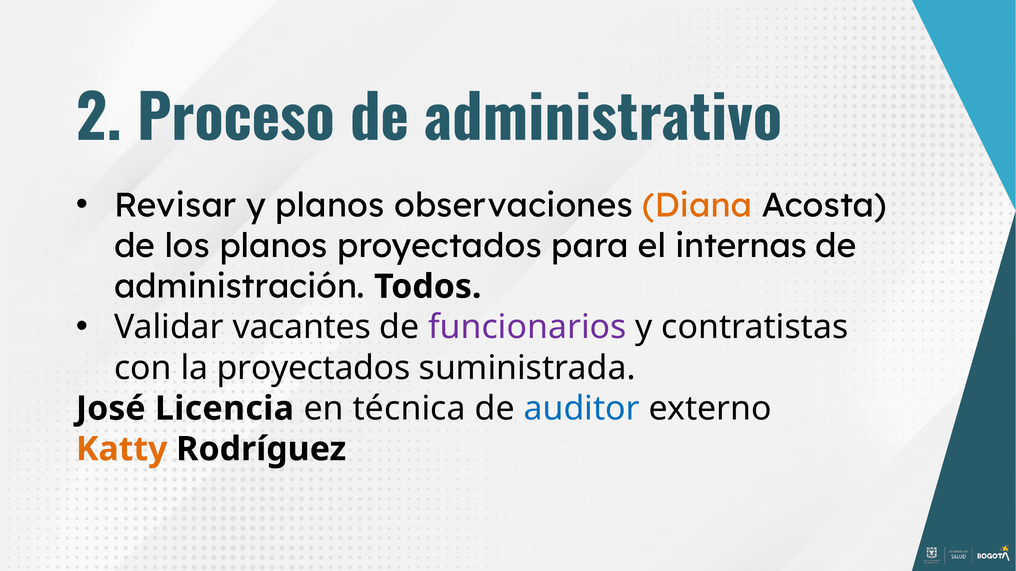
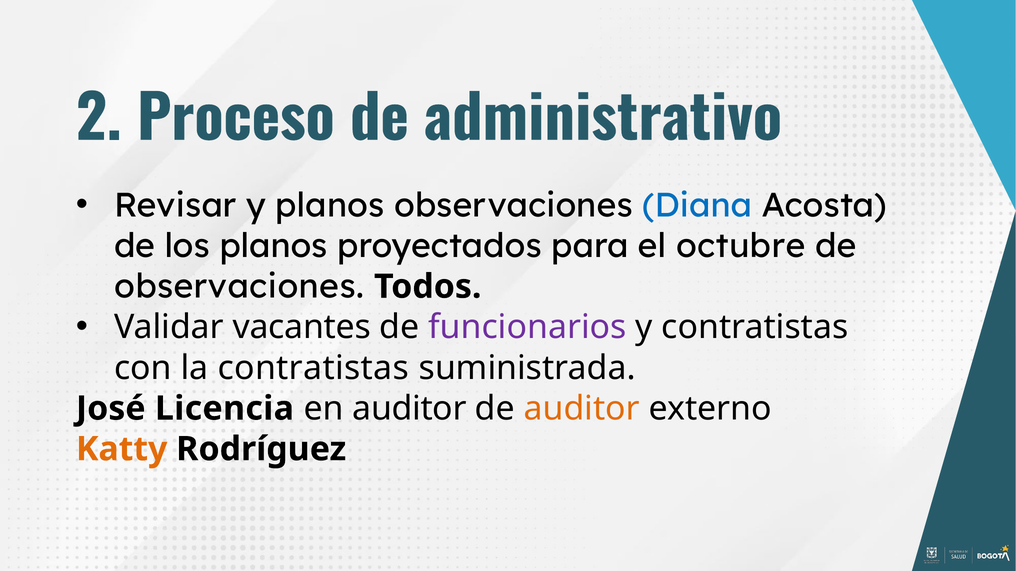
Diana colour: orange -> blue (697, 206)
internas: internas -> octubre (741, 246)
administración: administración -> observaciones (239, 287)
la proyectados: proyectados -> contratistas (313, 368)
en técnica: técnica -> auditor (409, 409)
auditor colour: blue -> orange (582, 409)
